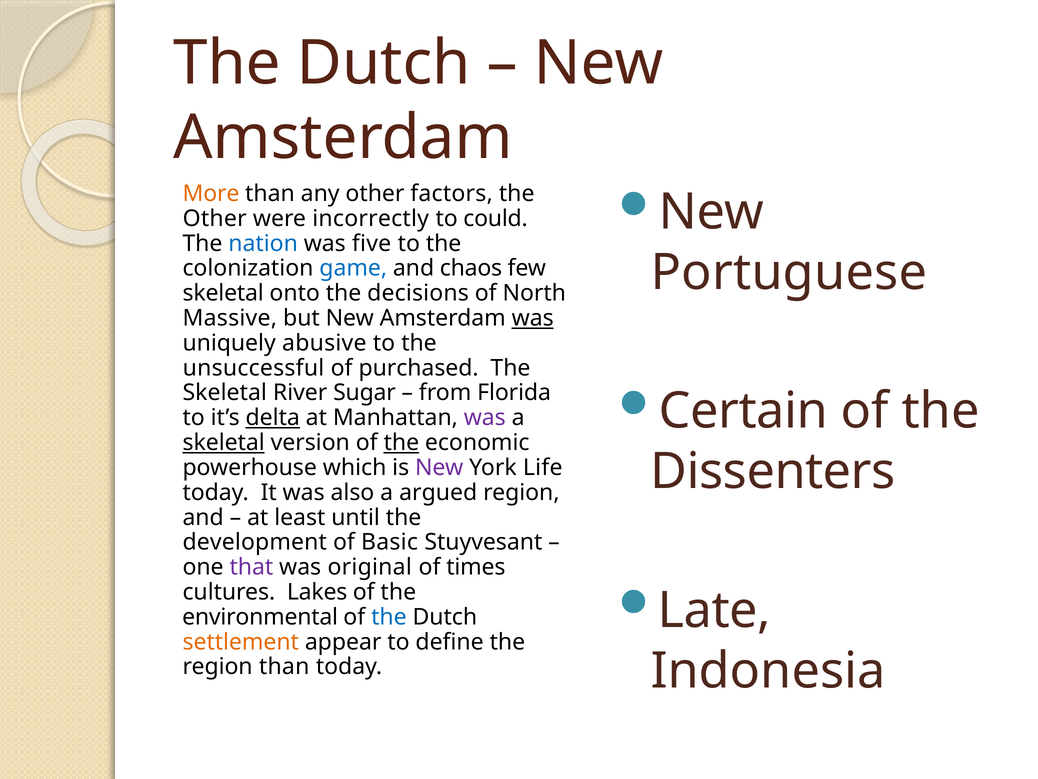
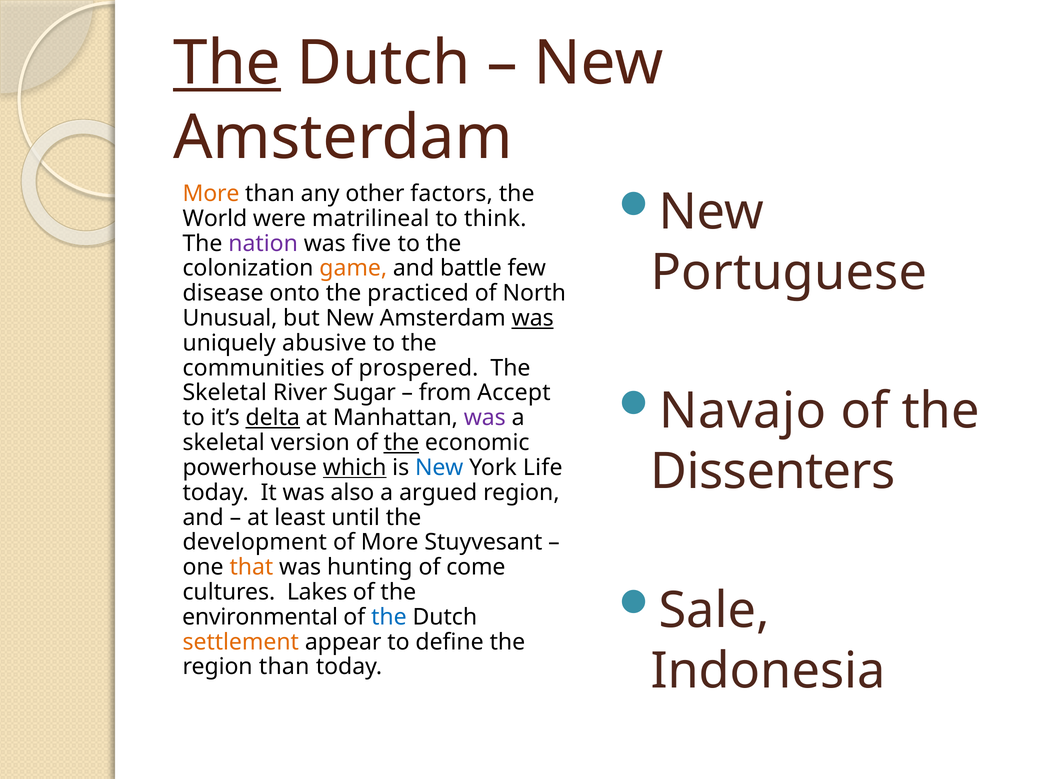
The underline: none -> present (227, 63)
Other: Other -> World (215, 218)
incorrectly: incorrectly -> matrilineal (371, 218)
could: could -> think (495, 218)
nation colour: blue -> purple (263, 243)
game colour: blue -> orange (353, 268)
chaos: chaos -> battle (471, 268)
skeletal: skeletal -> disease (223, 293)
decisions: decisions -> practiced (418, 293)
Massive: Massive -> Unusual (230, 318)
unsuccessful: unsuccessful -> communities (254, 368)
purchased: purchased -> prospered (418, 368)
Florida: Florida -> Accept (514, 393)
Certain: Certain -> Navajo (743, 411)
skeletal underline: present -> none (224, 442)
which underline: none -> present (355, 467)
New colour: purple -> blue (439, 467)
of Basic: Basic -> More (390, 542)
that colour: purple -> orange (251, 567)
original: original -> hunting (370, 567)
times: times -> come (476, 567)
Late: Late -> Sale (714, 610)
